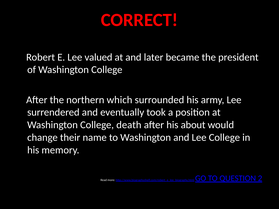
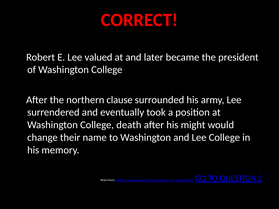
which: which -> clause (120, 100)
about: about -> might (193, 125)
